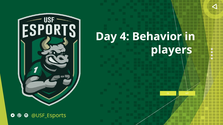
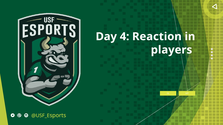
Behavior: Behavior -> Reaction (157, 37)
